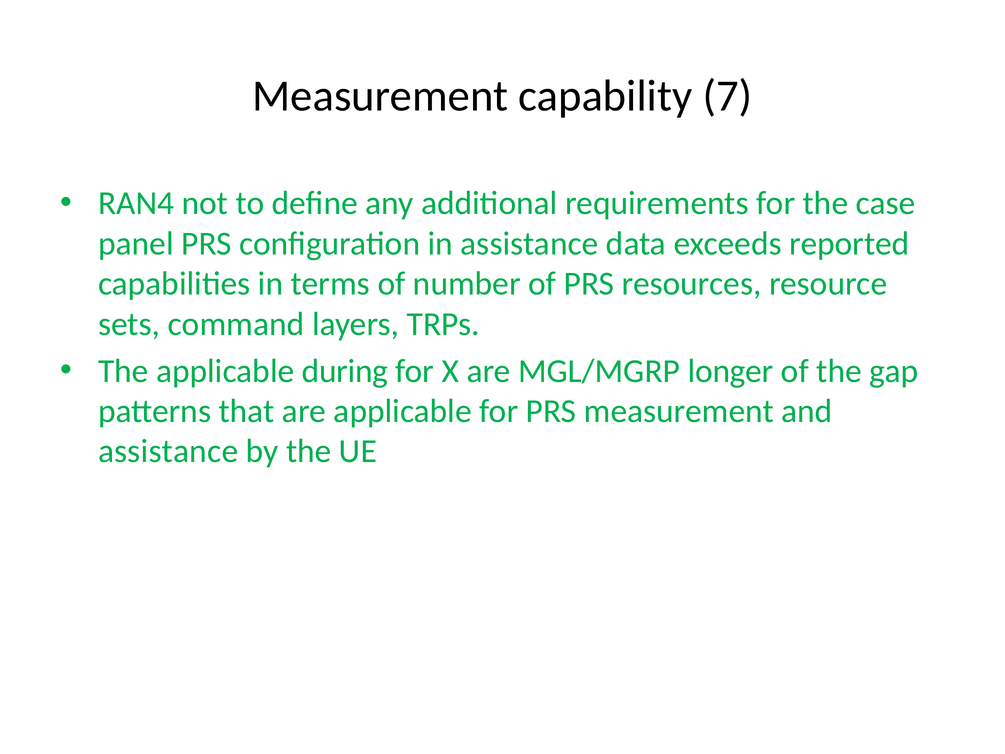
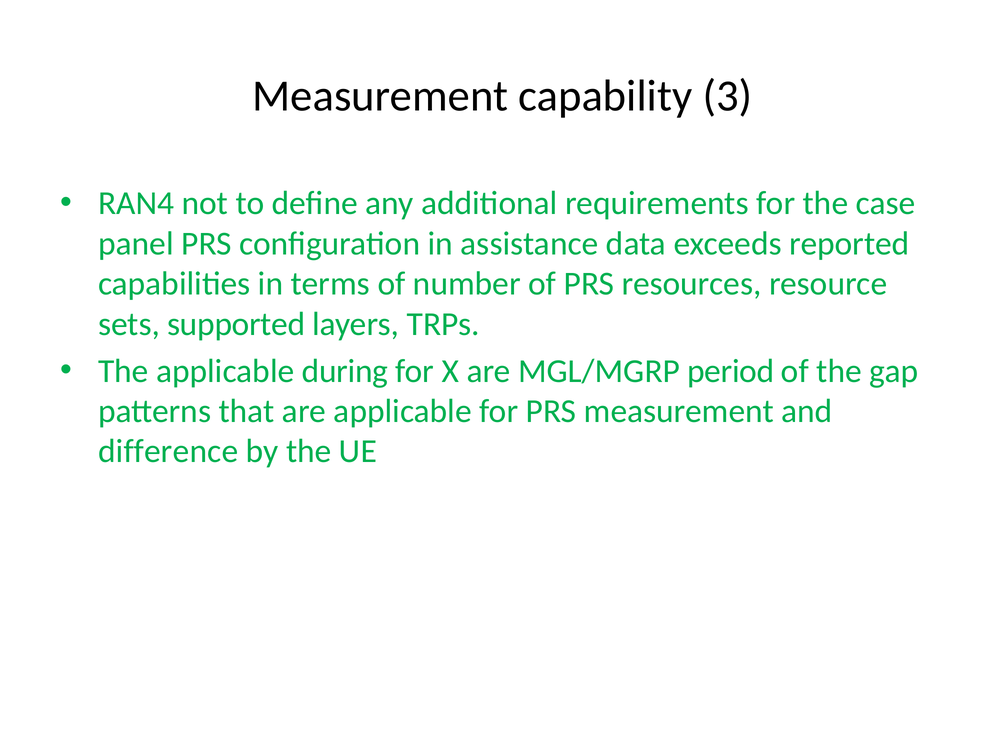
7: 7 -> 3 (727, 96)
command: command -> supported (236, 324)
longer: longer -> period (731, 371)
assistance: assistance -> difference (168, 451)
